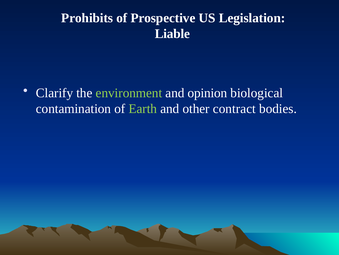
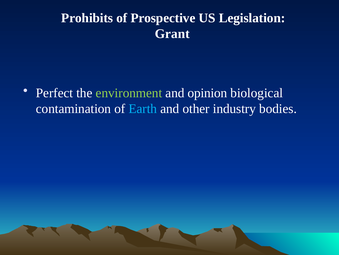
Liable: Liable -> Grant (172, 34)
Clarify: Clarify -> Perfect (55, 93)
Earth colour: light green -> light blue (143, 109)
contract: contract -> industry (234, 109)
